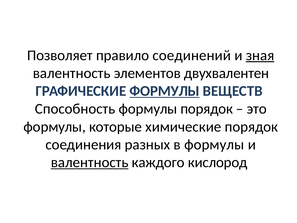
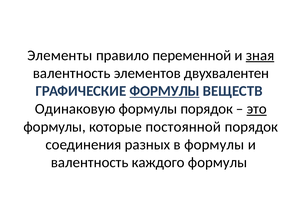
Позволяет: Позволяет -> Элементы (60, 55)
соединений: соединений -> переменной (192, 55)
Способность: Способность -> Одинаковую (75, 109)
это underline: none -> present (257, 109)
химические: химические -> постоянной (183, 127)
валентность underline: present -> none (90, 162)
каждого кислород: кислород -> формулы (218, 162)
